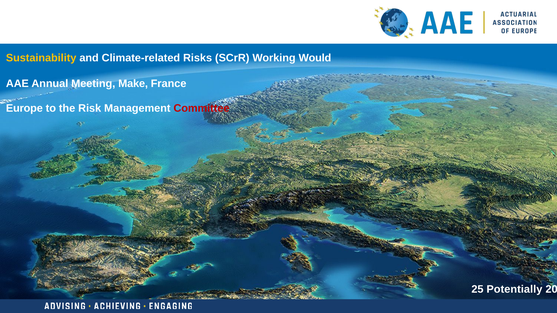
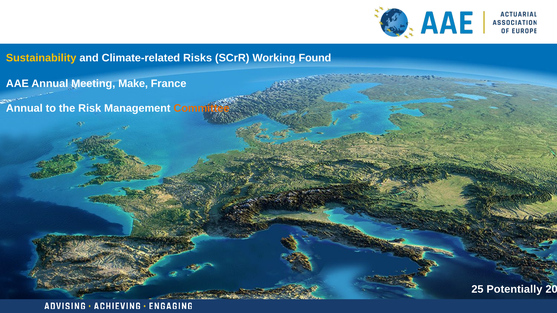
Would: Would -> Found (315, 58)
Europe: Europe -> Annual (24, 108)
Committee colour: red -> orange (202, 108)
